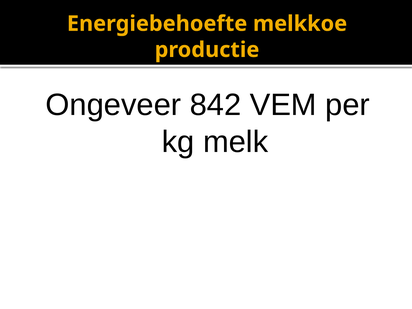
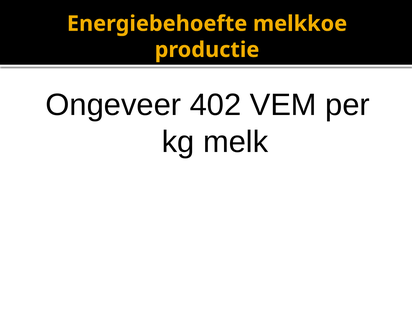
842: 842 -> 402 (215, 105)
